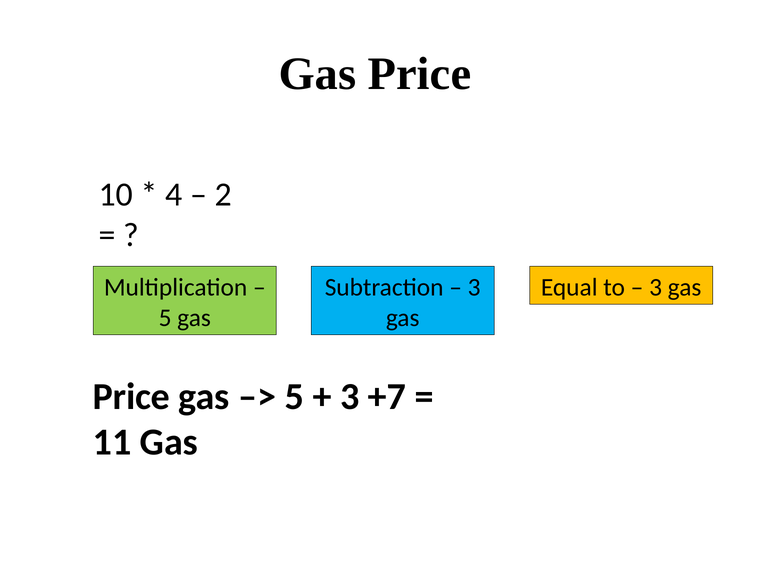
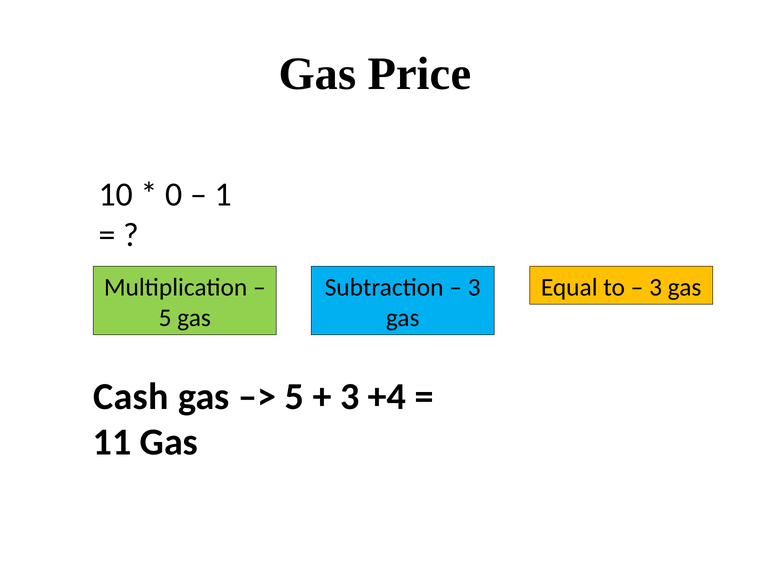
4: 4 -> 0 (174, 195)
2: 2 -> 1 (223, 195)
Price: Price -> Cash (131, 397)
+7: +7 -> +4 (387, 397)
